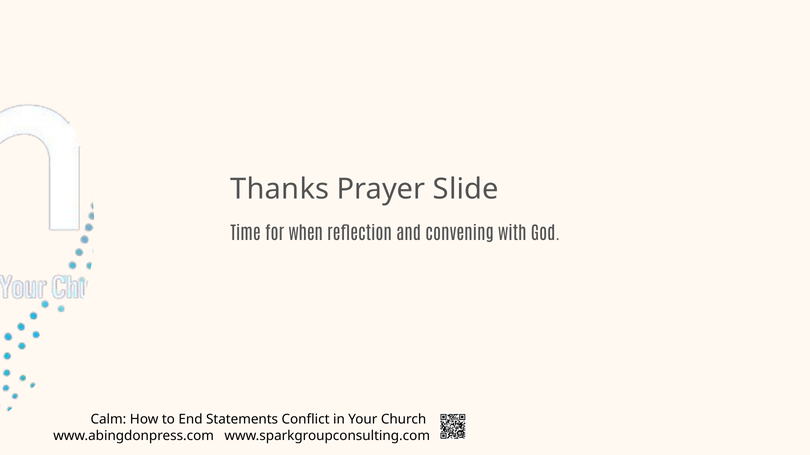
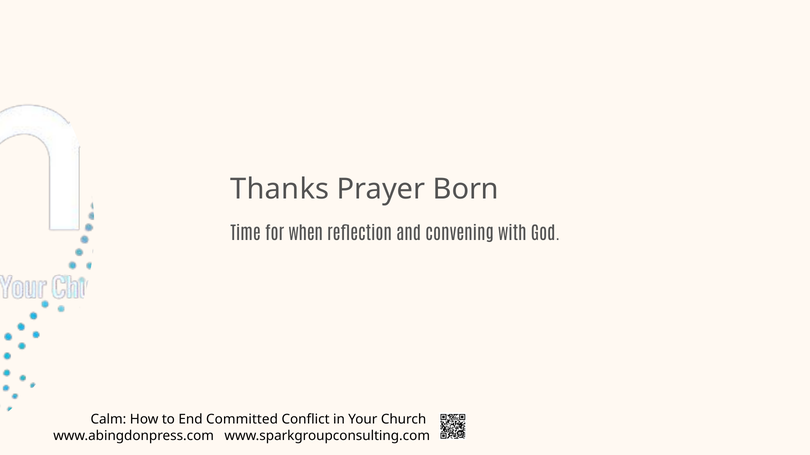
Slide: Slide -> Born (466, 190)
Statements: Statements -> Committed (242, 420)
